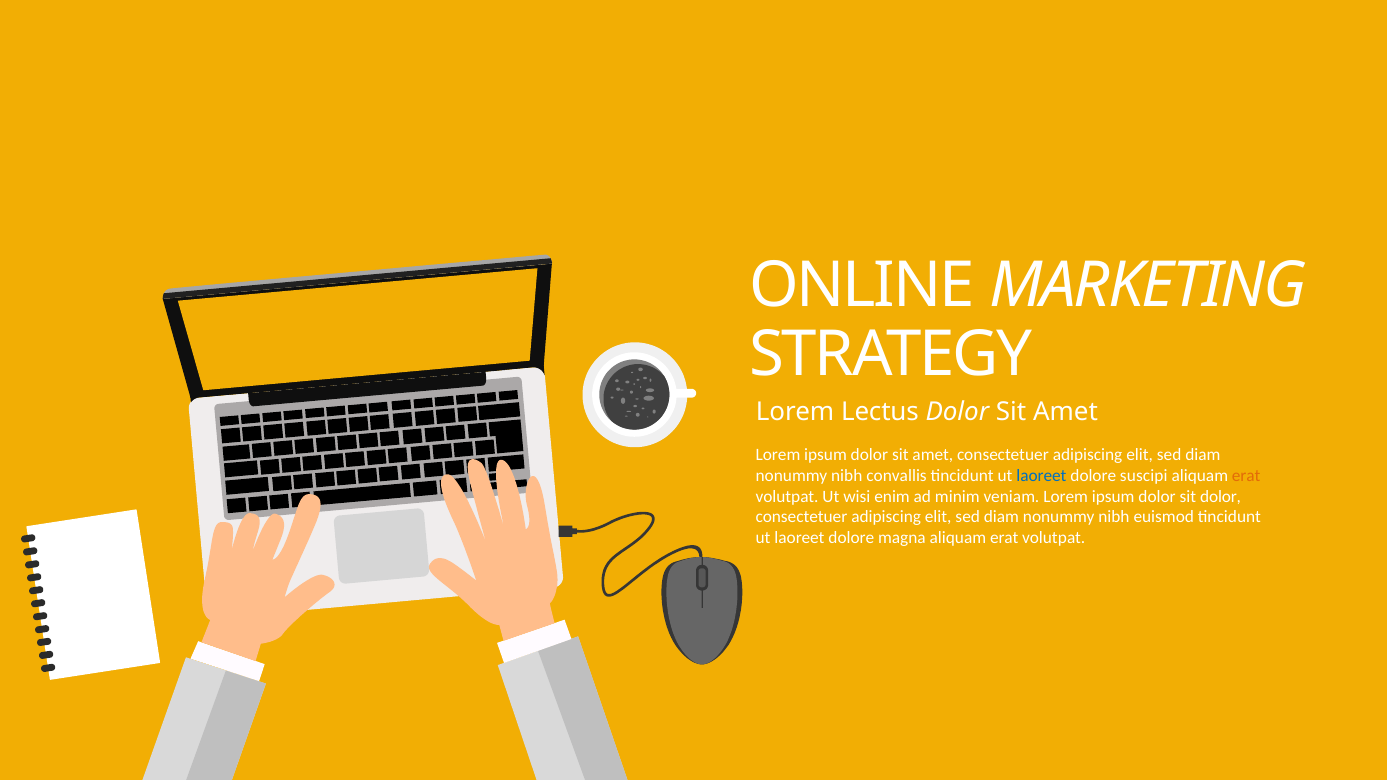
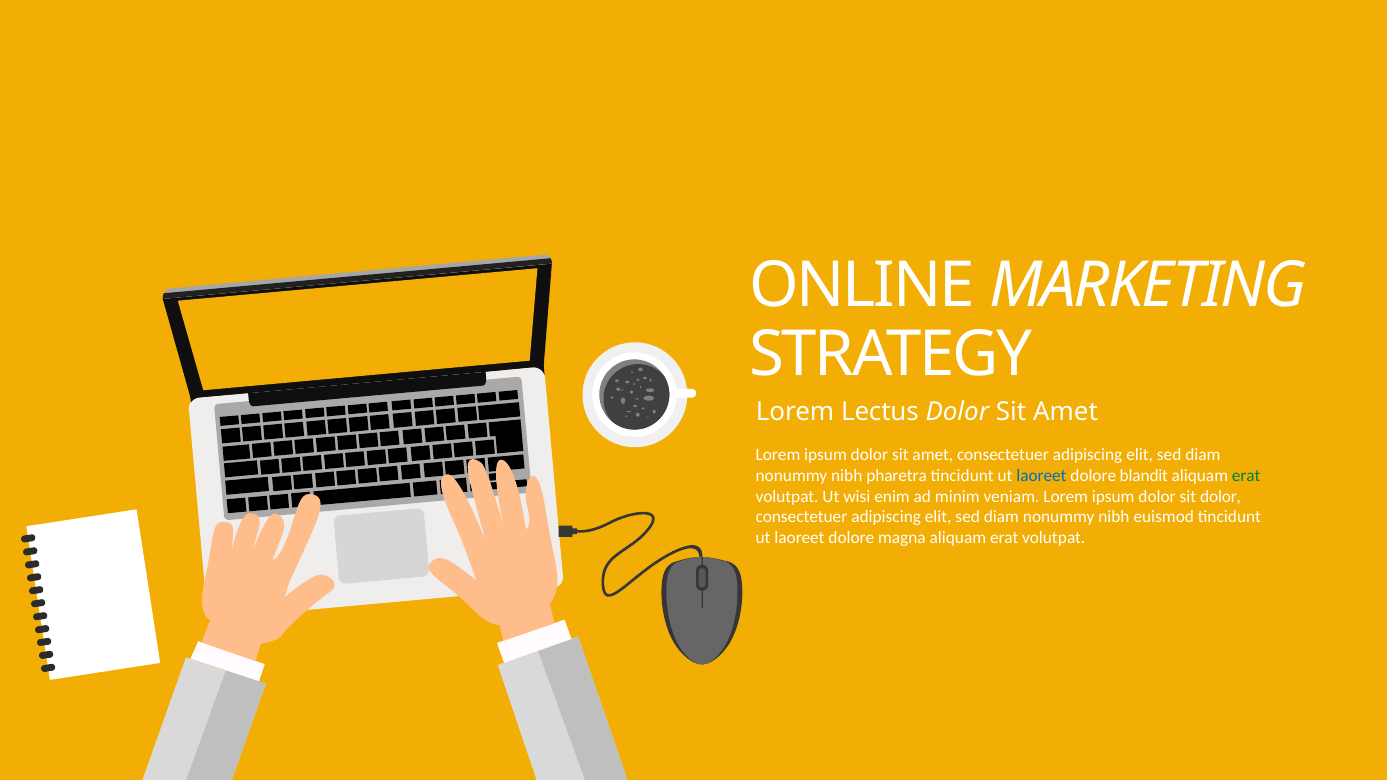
convallis: convallis -> pharetra (897, 476)
suscipi: suscipi -> blandit (1144, 476)
erat colour: orange -> green (1246, 476)
